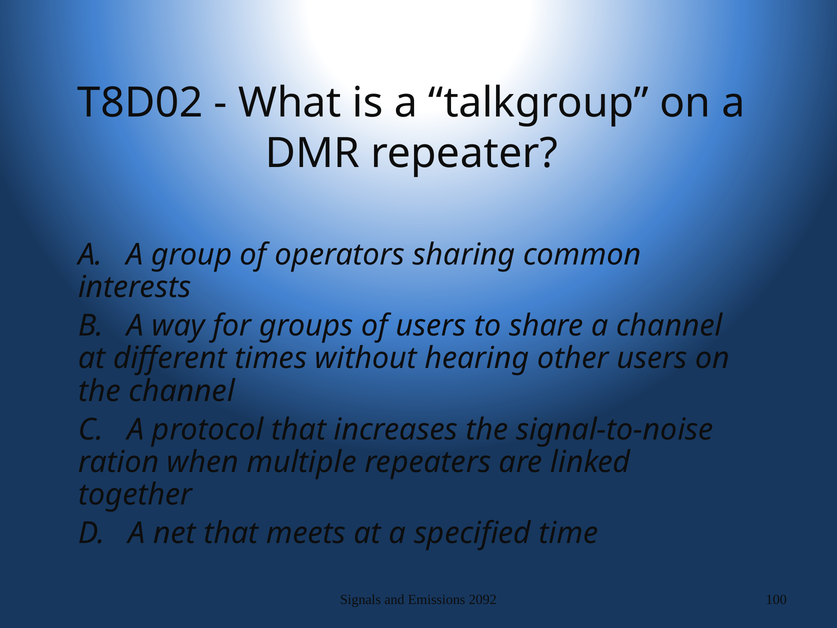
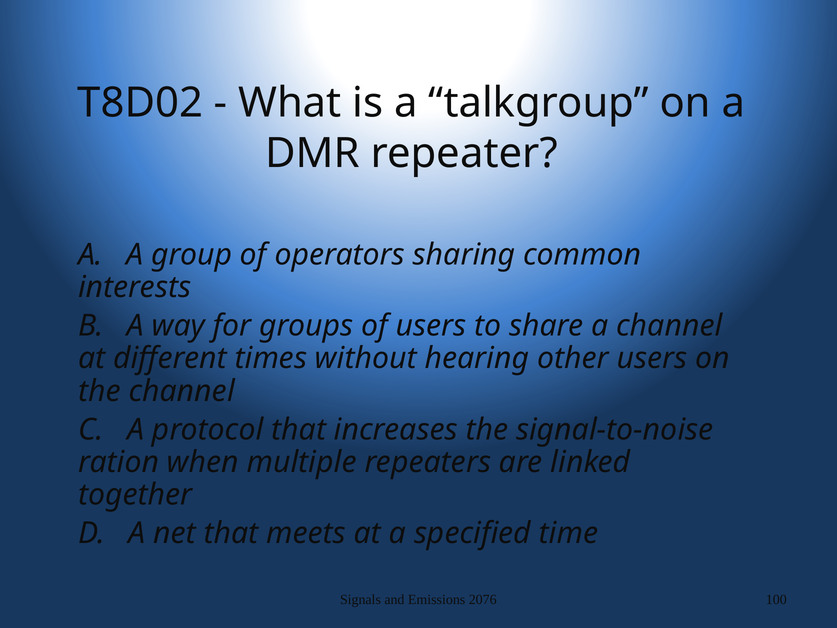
2092: 2092 -> 2076 (483, 599)
